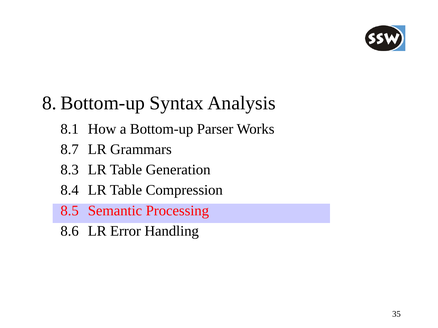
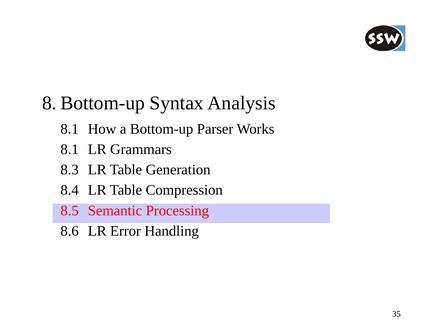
8.7: 8.7 -> 8.1 (70, 150)
